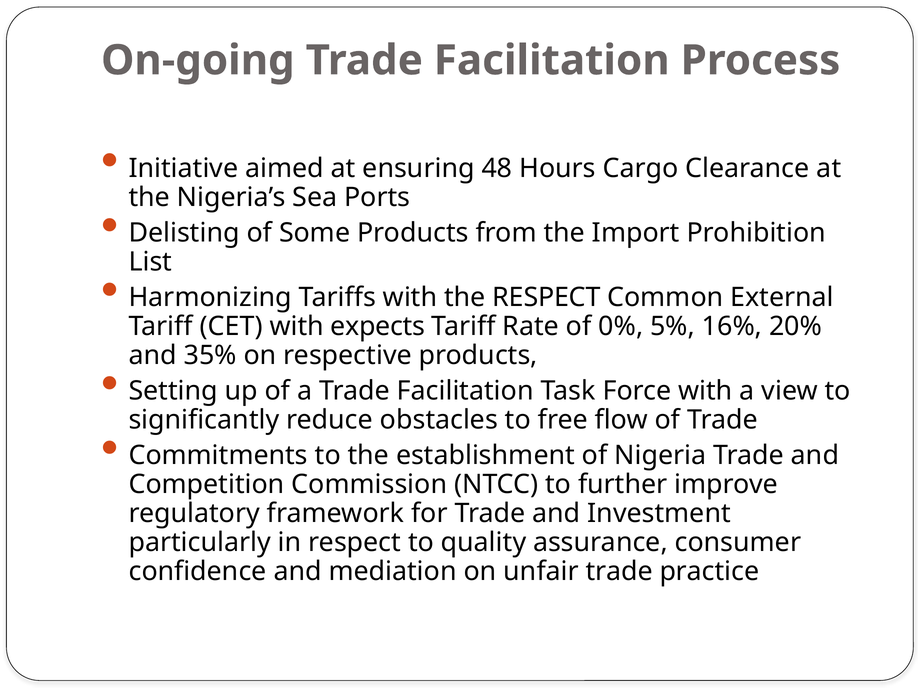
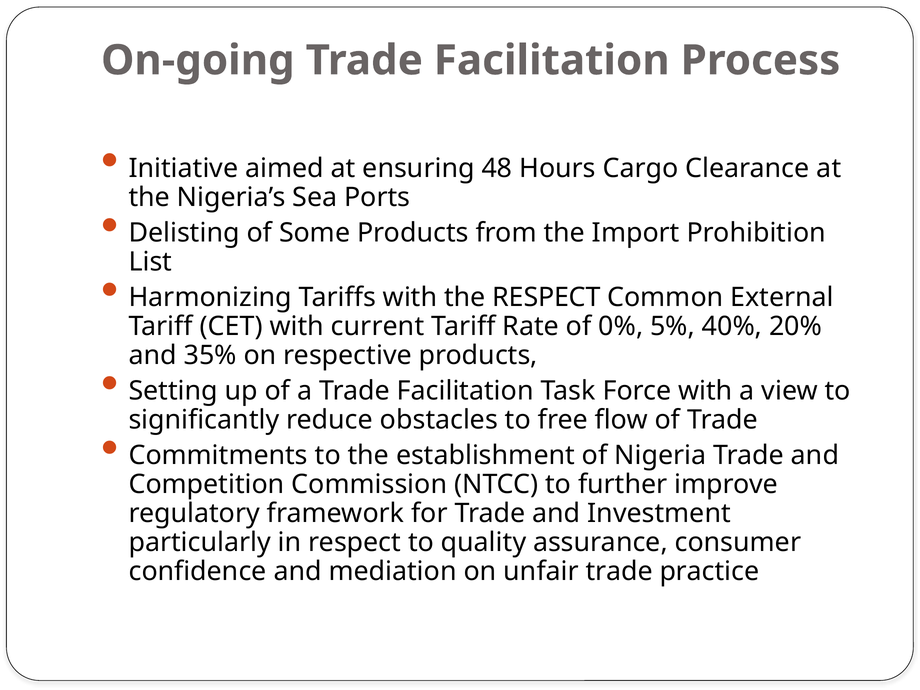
expects: expects -> current (378, 326)
16%: 16% -> 40% (732, 326)
